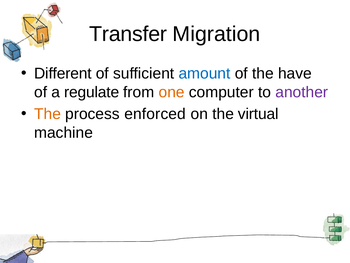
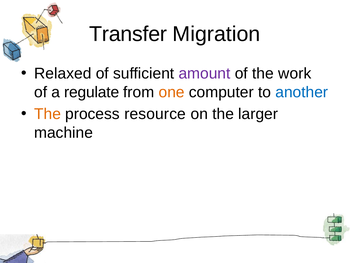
Different: Different -> Relaxed (63, 73)
amount colour: blue -> purple (205, 73)
have: have -> work (295, 73)
another colour: purple -> blue (302, 92)
enforced: enforced -> resource (155, 114)
virtual: virtual -> larger (258, 114)
